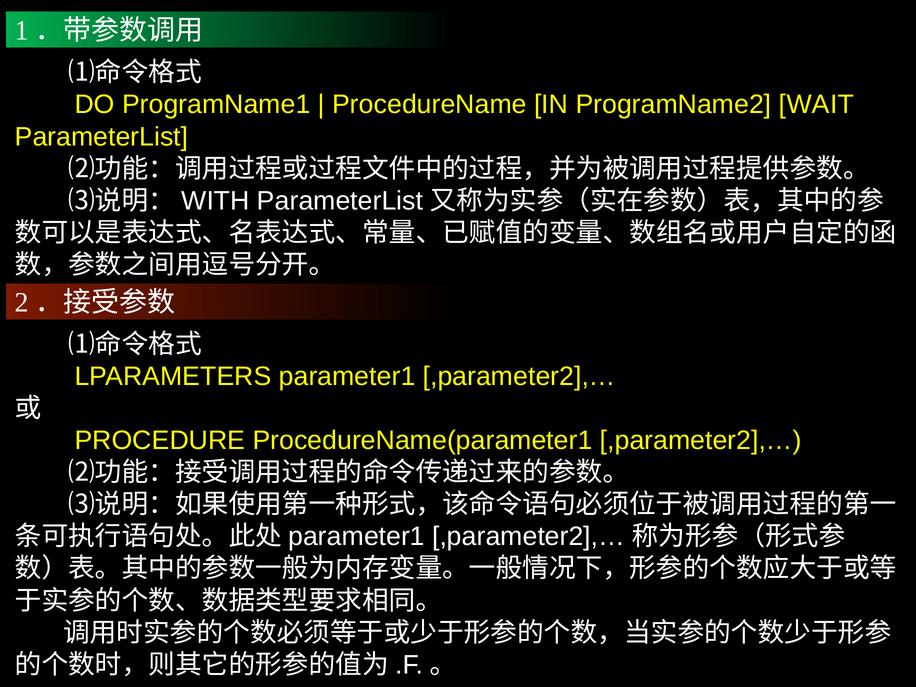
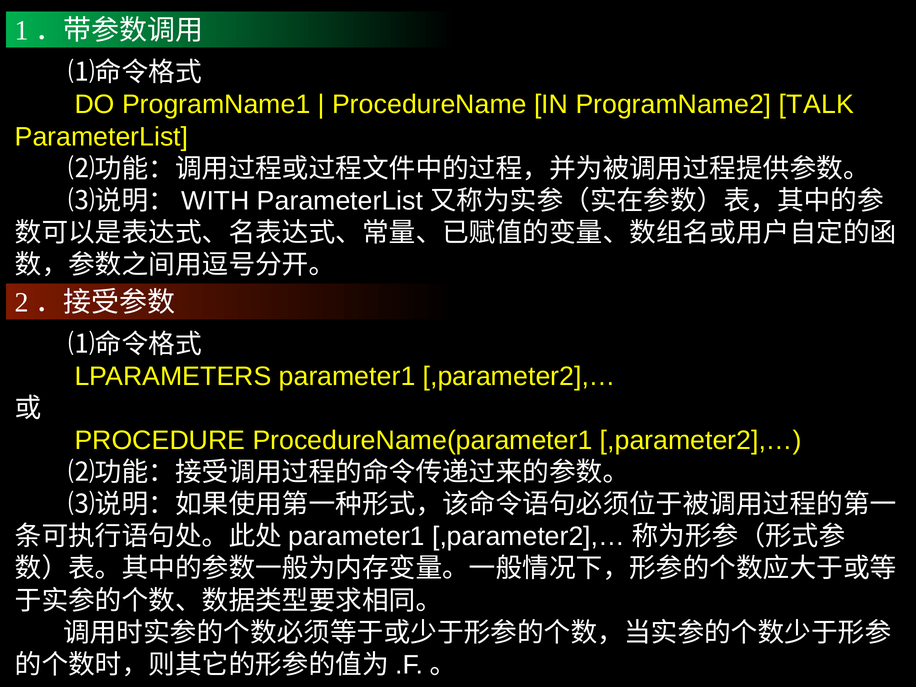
WAIT: WAIT -> TALK (816, 105)
